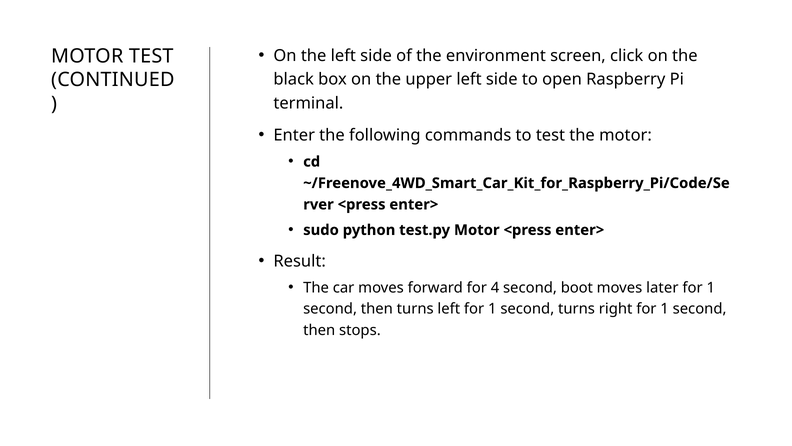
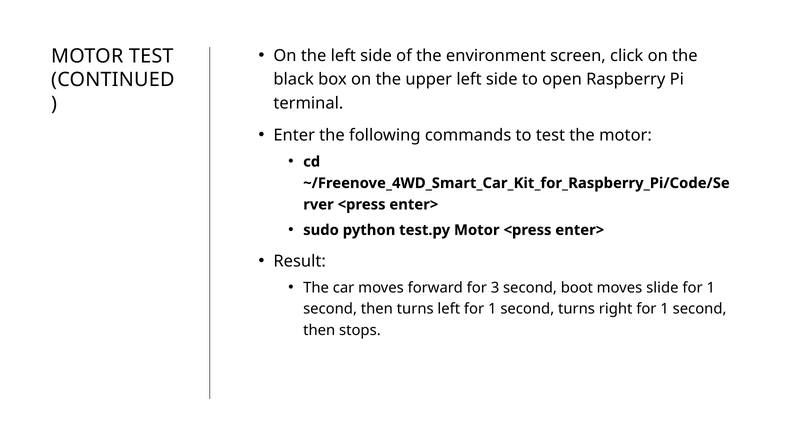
4: 4 -> 3 (495, 287)
later: later -> slide (662, 287)
